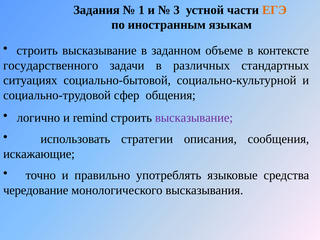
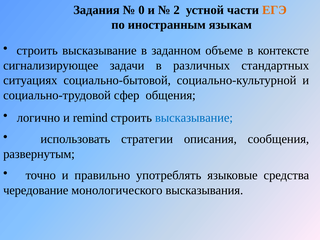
1: 1 -> 0 (141, 10)
3: 3 -> 2 (177, 10)
государственного: государственного -> сигнализирующее (51, 65)
высказывание colour: purple -> blue (194, 118)
искажающие: искажающие -> развернутым (39, 154)
